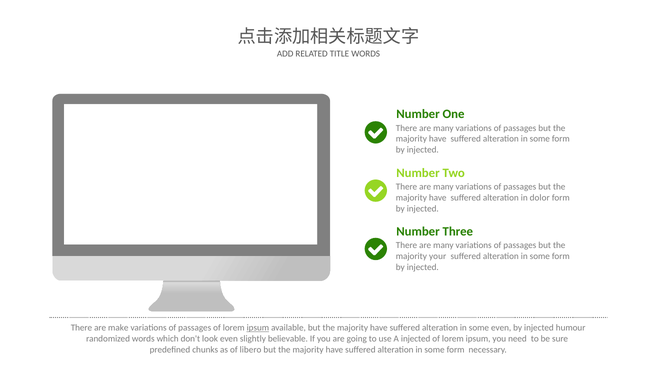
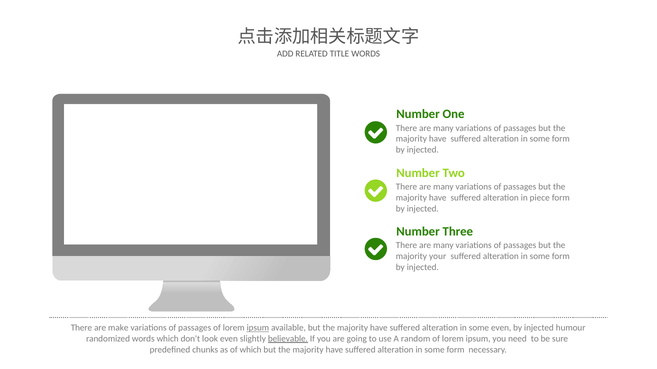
dolor: dolor -> piece (540, 198)
believable underline: none -> present (288, 339)
A injected: injected -> random (416, 339)
of libero: libero -> which (251, 350)
